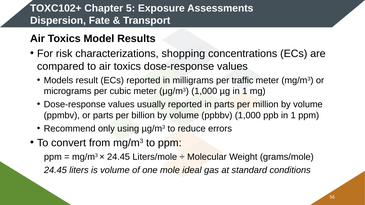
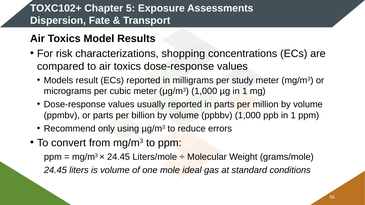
traffic: traffic -> study (243, 80)
